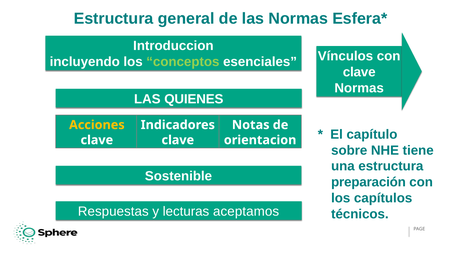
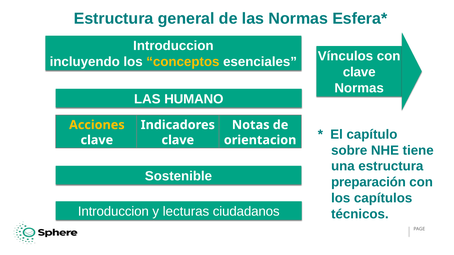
conceptos colour: light green -> yellow (183, 62)
QUIENES: QUIENES -> HUMANO (194, 99)
Respuestas: Respuestas -> Introduccion (113, 212)
aceptamos: aceptamos -> ciudadanos (246, 212)
